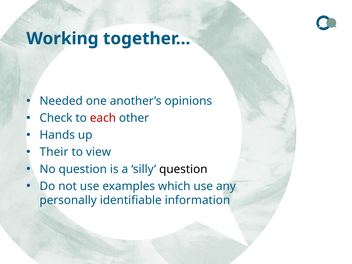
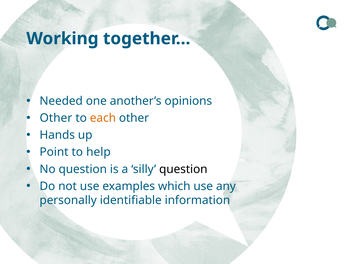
Check: Check -> Other (56, 118)
each colour: red -> orange (103, 118)
Their: Their -> Point (54, 152)
view: view -> help (98, 152)
